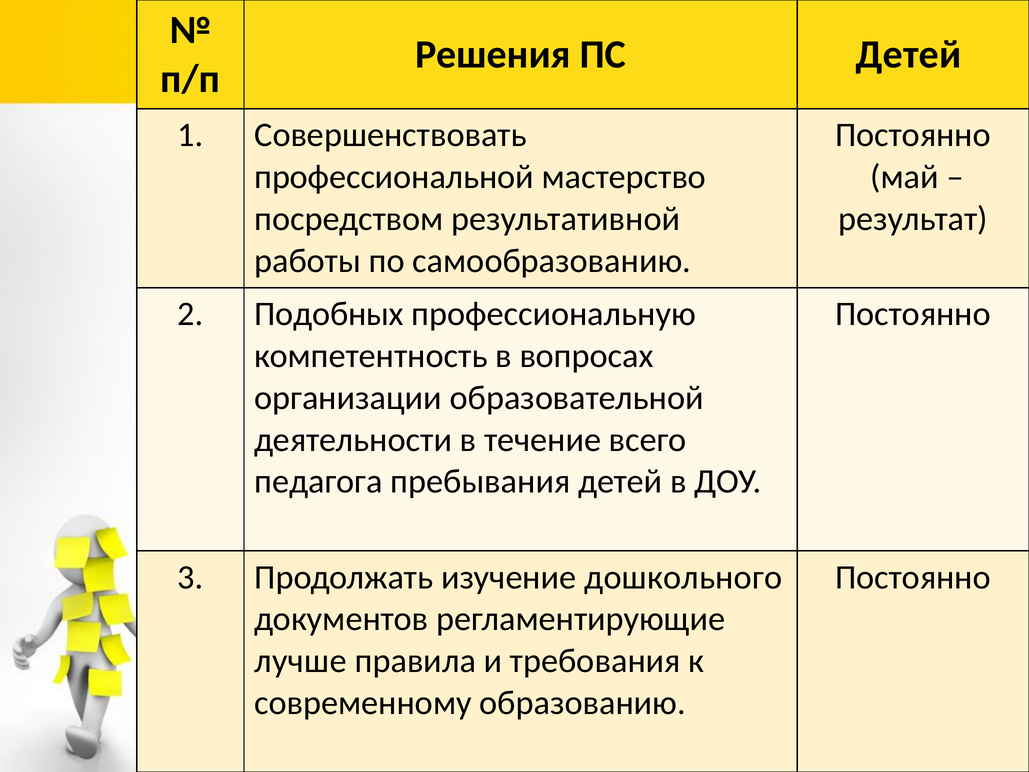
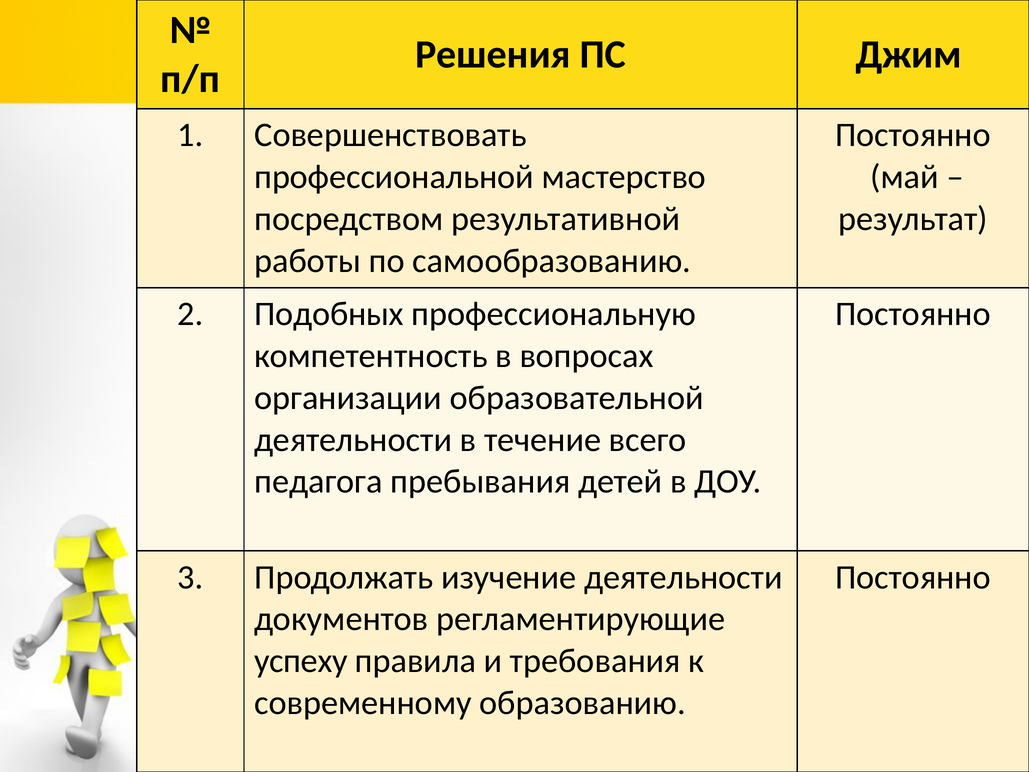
ПС Детей: Детей -> Джим (909, 54)
изучение дошкольного: дошкольного -> деятельности (683, 577)
лучше: лучше -> успеху (301, 661)
